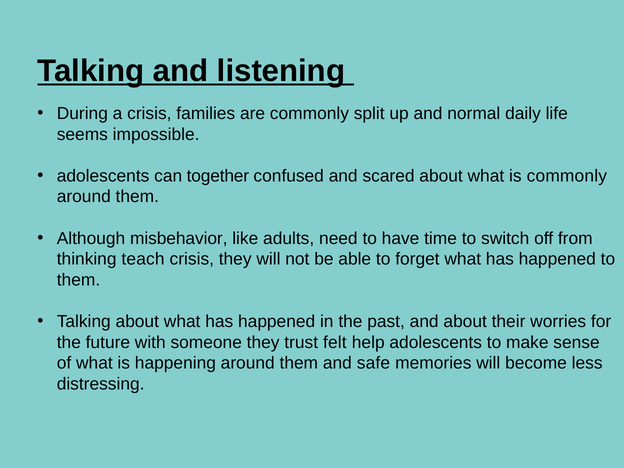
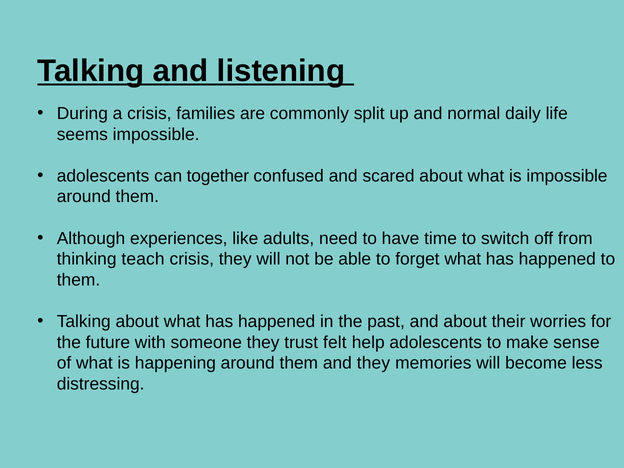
is commonly: commonly -> impossible (567, 176)
misbehavior: misbehavior -> experiences (179, 238)
and safe: safe -> they (373, 363)
